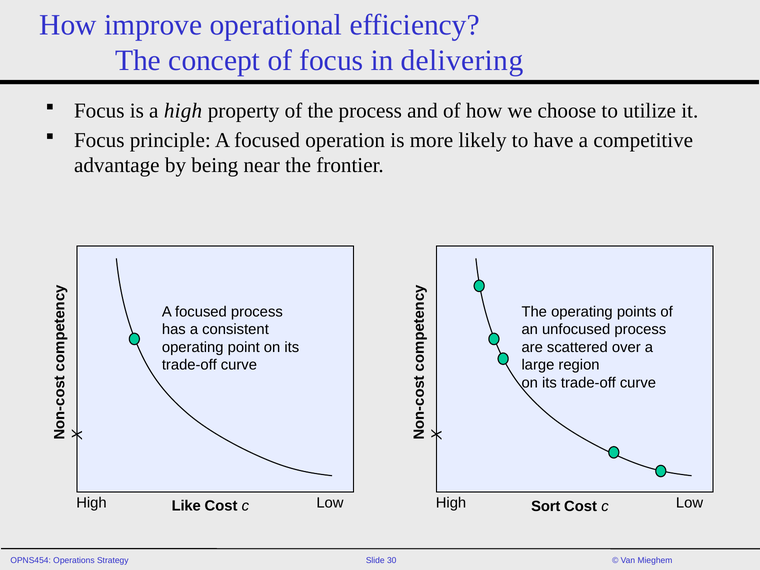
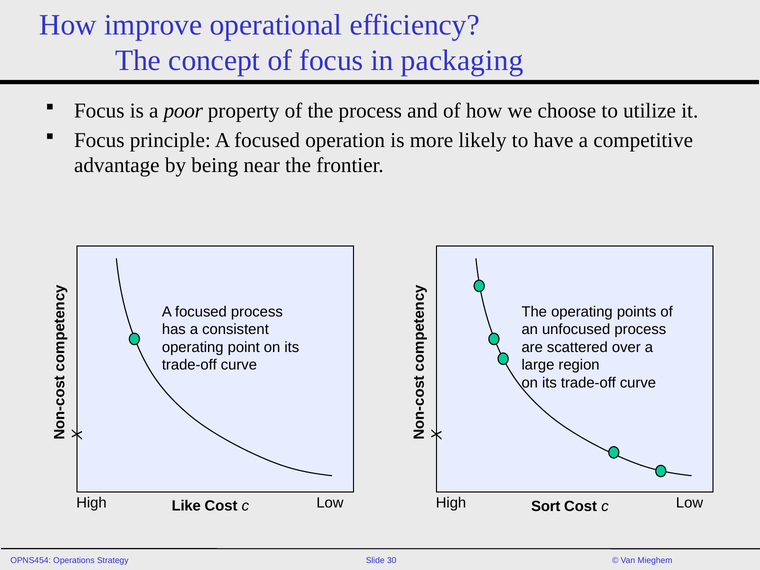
delivering: delivering -> packaging (462, 61)
a high: high -> poor (183, 111)
